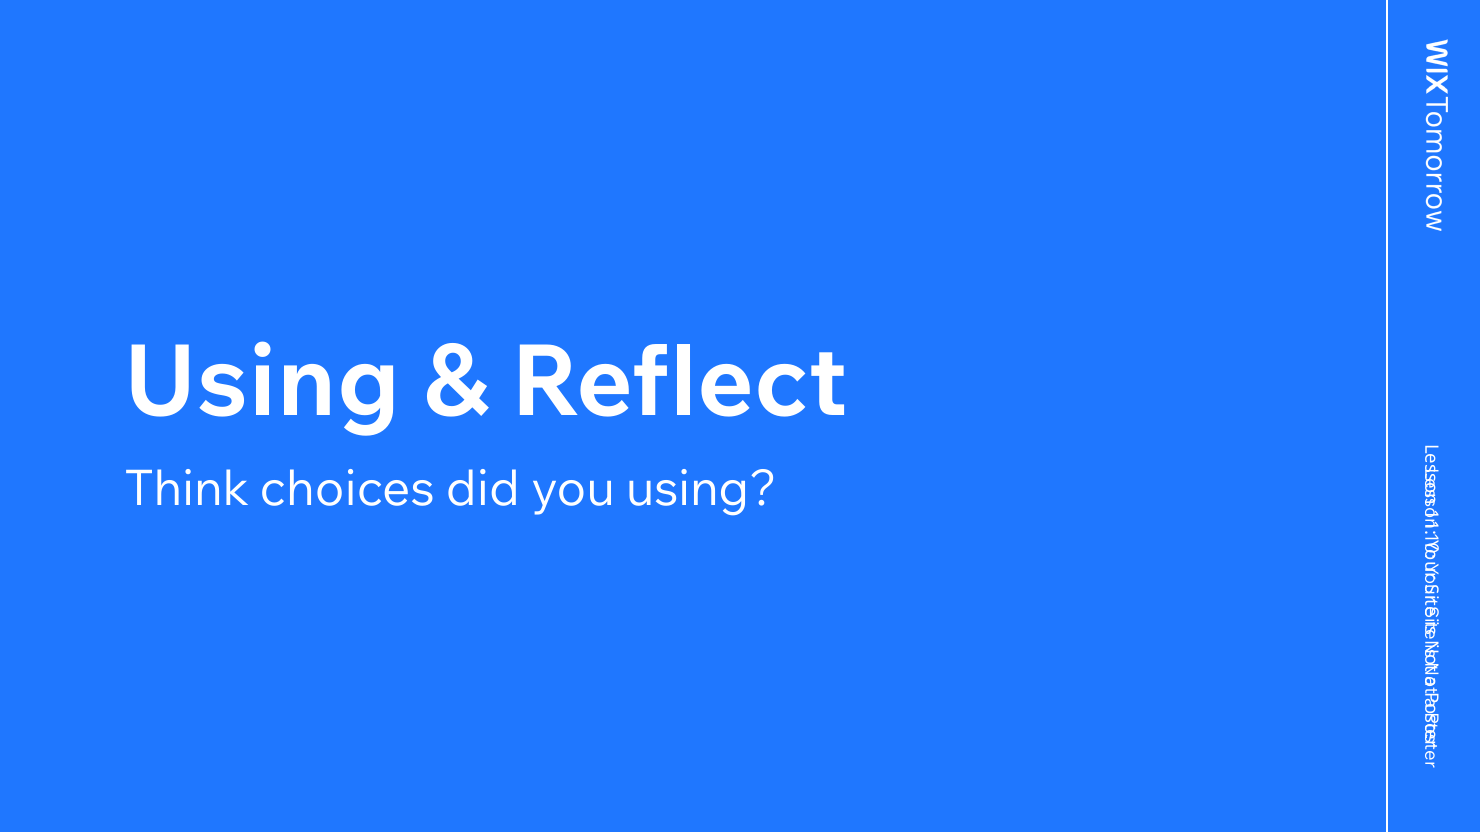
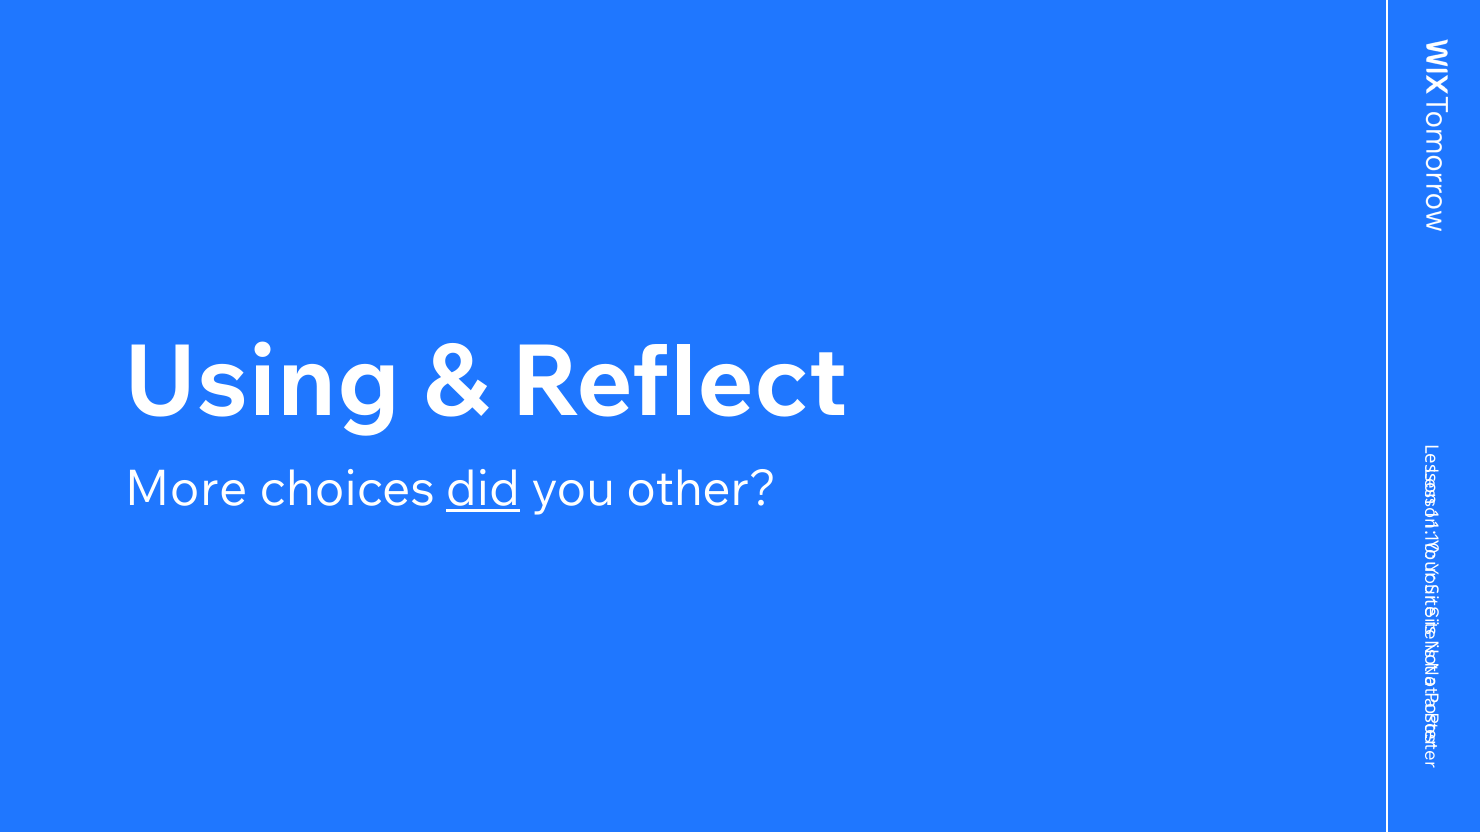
Think: Think -> More (186, 489)
did underline: none -> present (483, 489)
you using: using -> other (701, 489)
